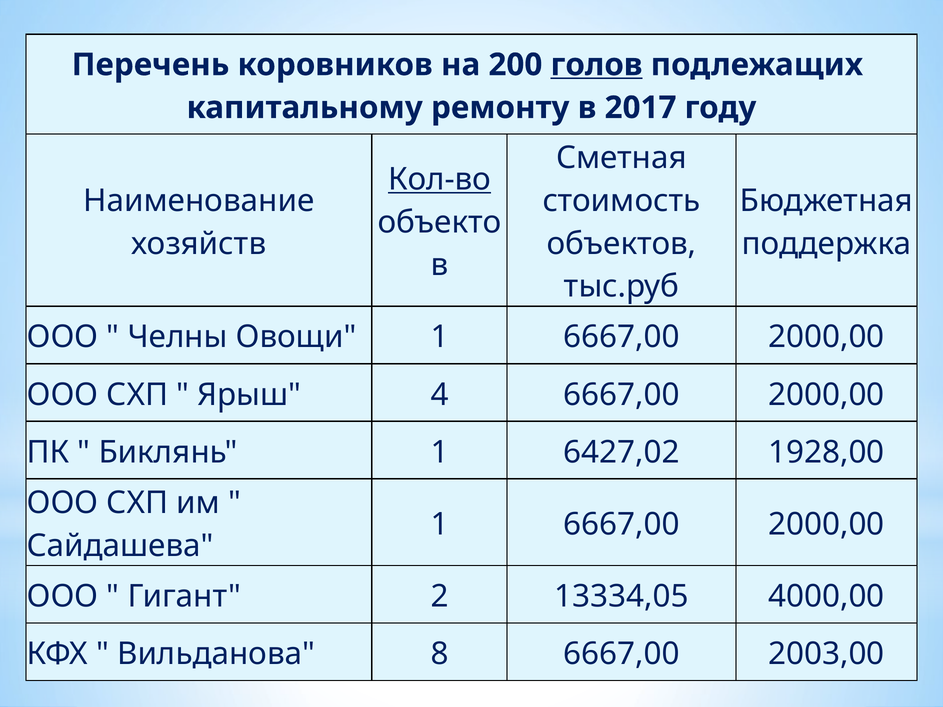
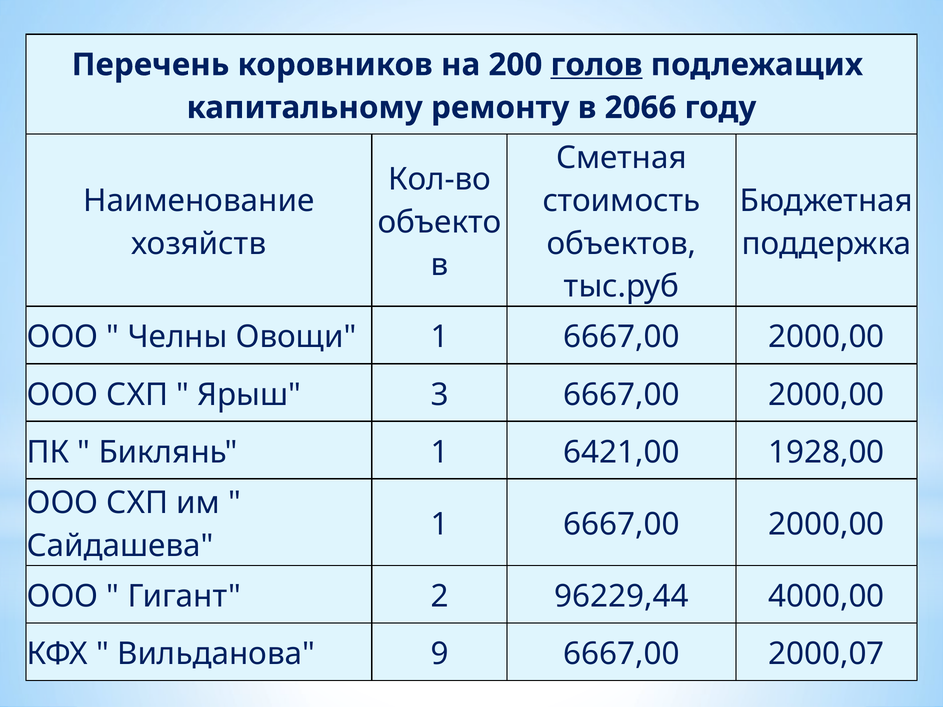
2017: 2017 -> 2066 (641, 108)
Кол-во underline: present -> none (440, 179)
4: 4 -> 3 (440, 395)
6427,02: 6427,02 -> 6421,00 (621, 452)
13334,05: 13334,05 -> 96229,44 (622, 596)
8: 8 -> 9 (440, 654)
2003,00: 2003,00 -> 2000,07 (826, 654)
